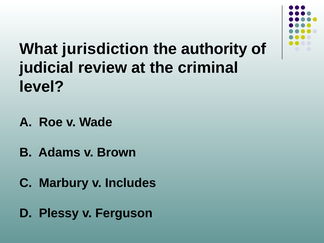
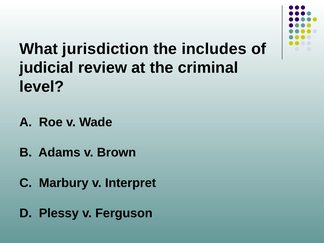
authority: authority -> includes (214, 49)
Includes: Includes -> Interpret (131, 183)
